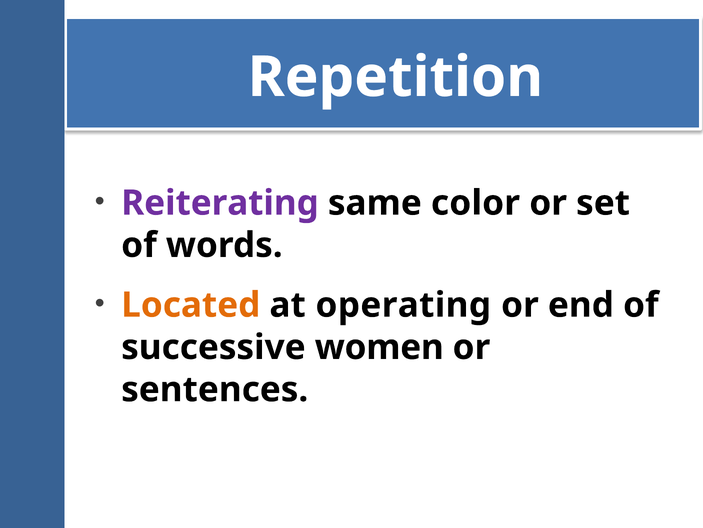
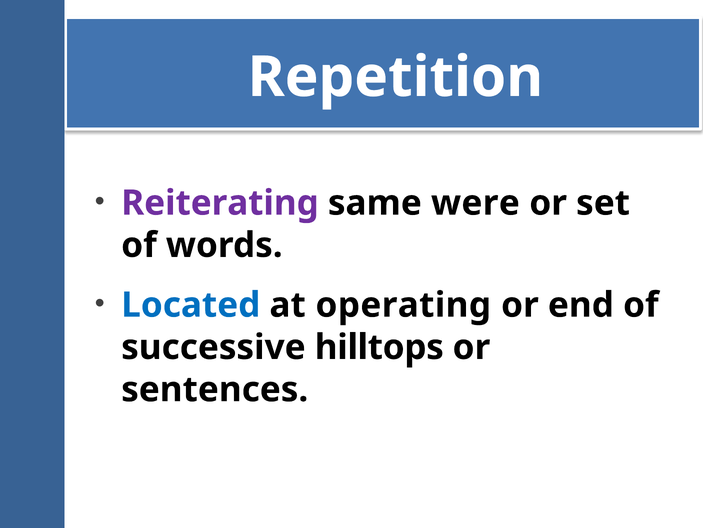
color: color -> were (475, 203)
Located colour: orange -> blue (191, 305)
women: women -> hilltops (379, 347)
